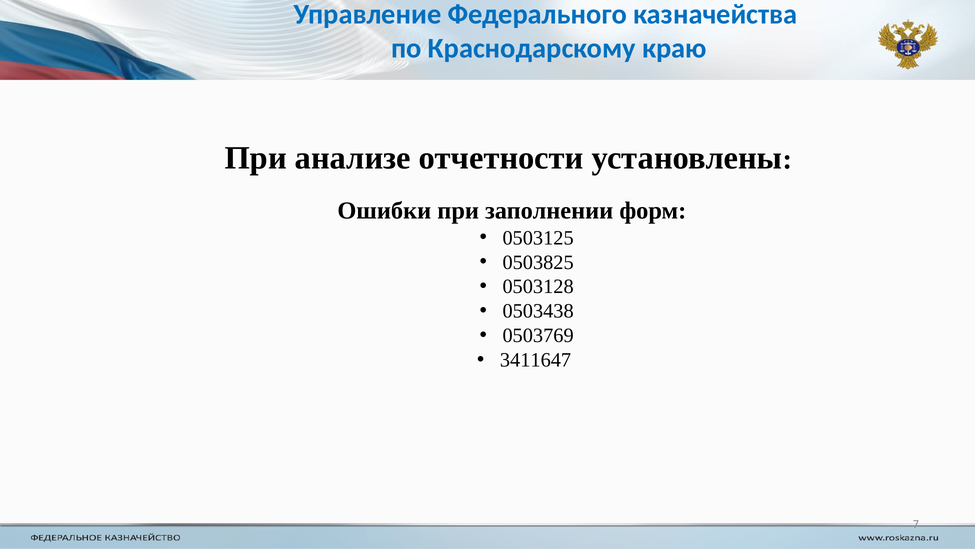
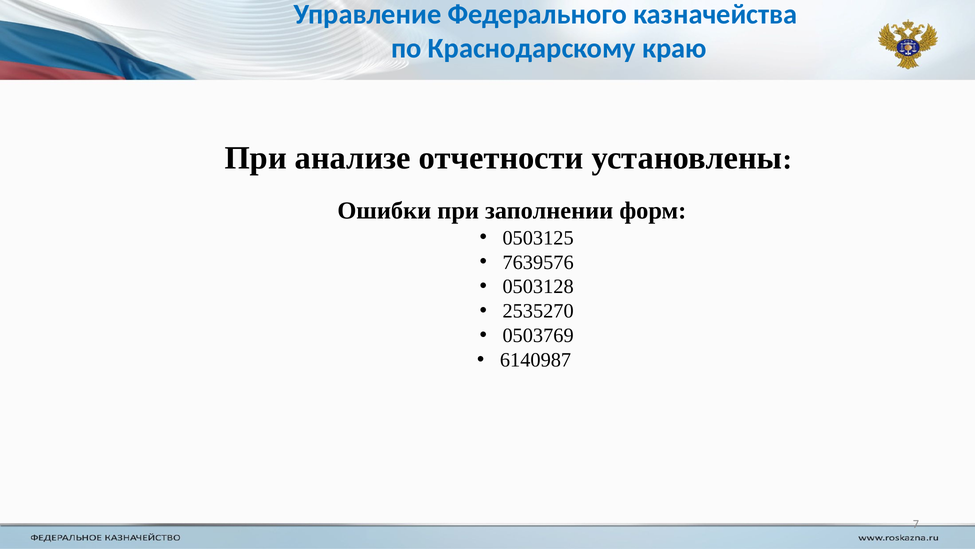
0503825: 0503825 -> 7639576 (538, 262)
0503438: 0503438 -> 2535270 (538, 311)
3411647: 3411647 -> 6140987 (536, 360)
